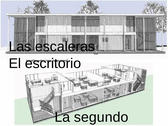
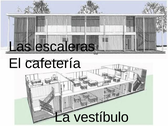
escritorio: escritorio -> cafetería (53, 63)
segundo: segundo -> vestíbulo (101, 117)
